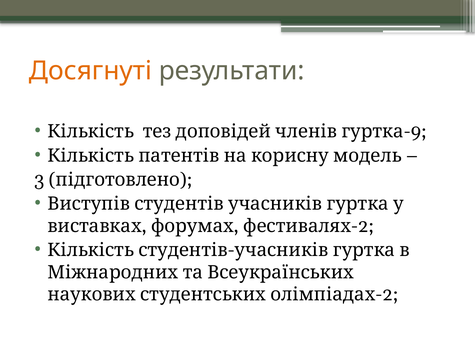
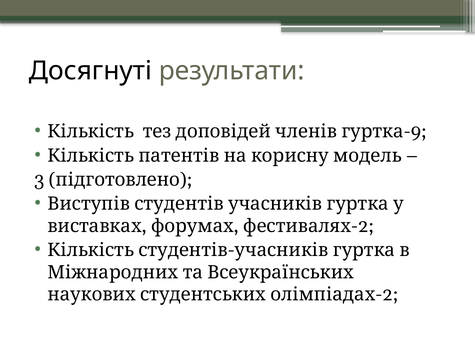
Досягнуті colour: orange -> black (90, 71)
